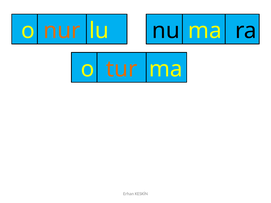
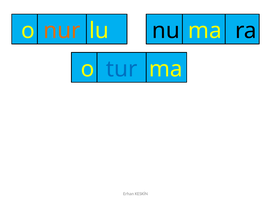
tur colour: orange -> blue (122, 69)
